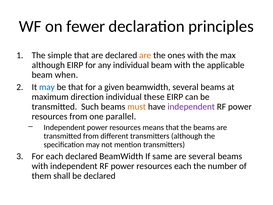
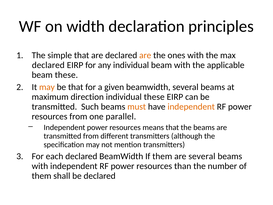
fewer: fewer -> width (86, 26)
although: although -> declared (48, 65)
beam when: when -> these (66, 75)
may colour: blue -> orange (47, 87)
independent colour: purple -> orange (191, 107)
If same: same -> them (162, 156)
resources each: each -> than (183, 166)
